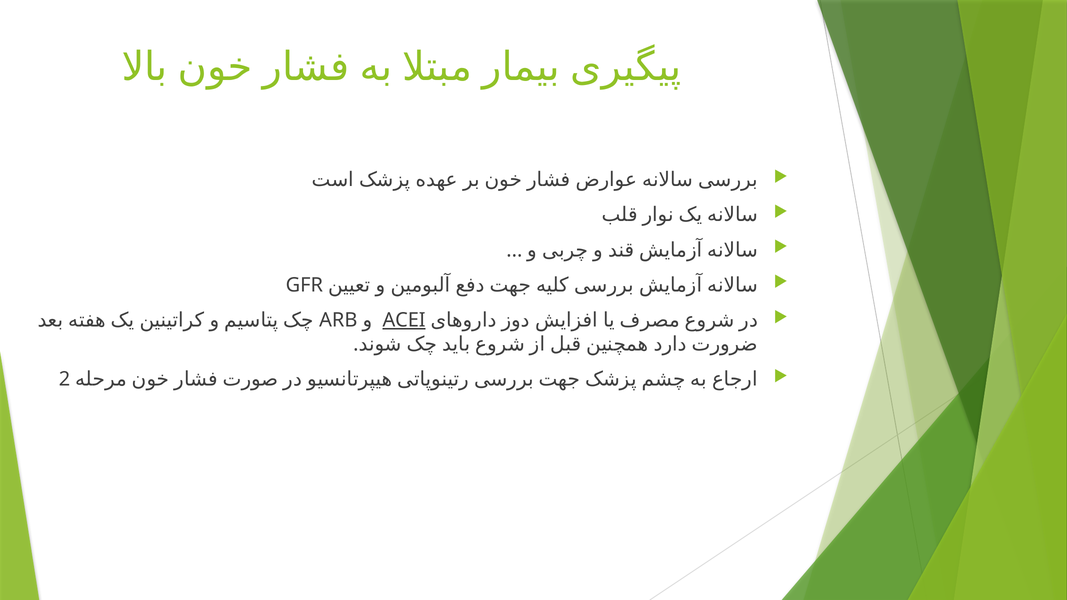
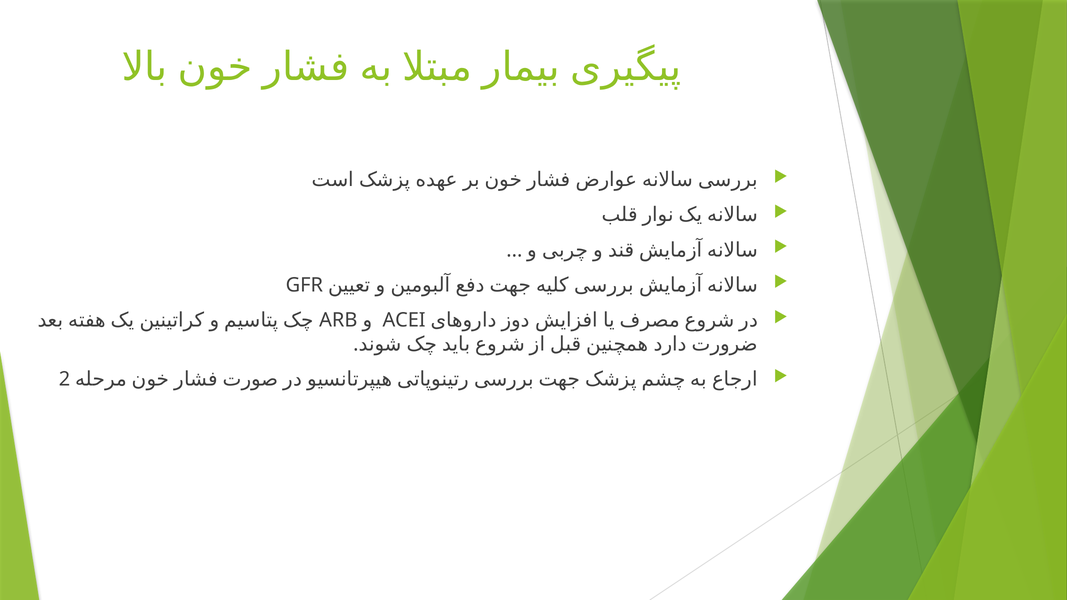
ACEI underline: present -> none (404, 320)
